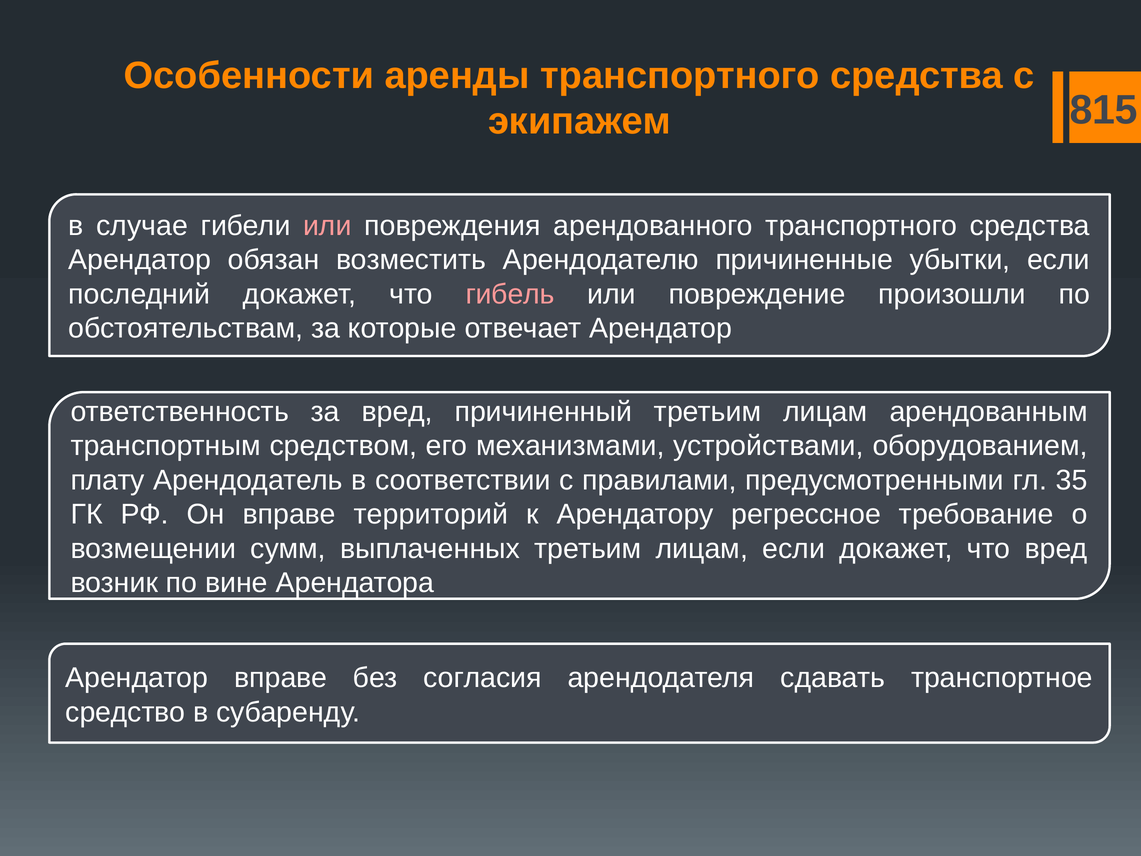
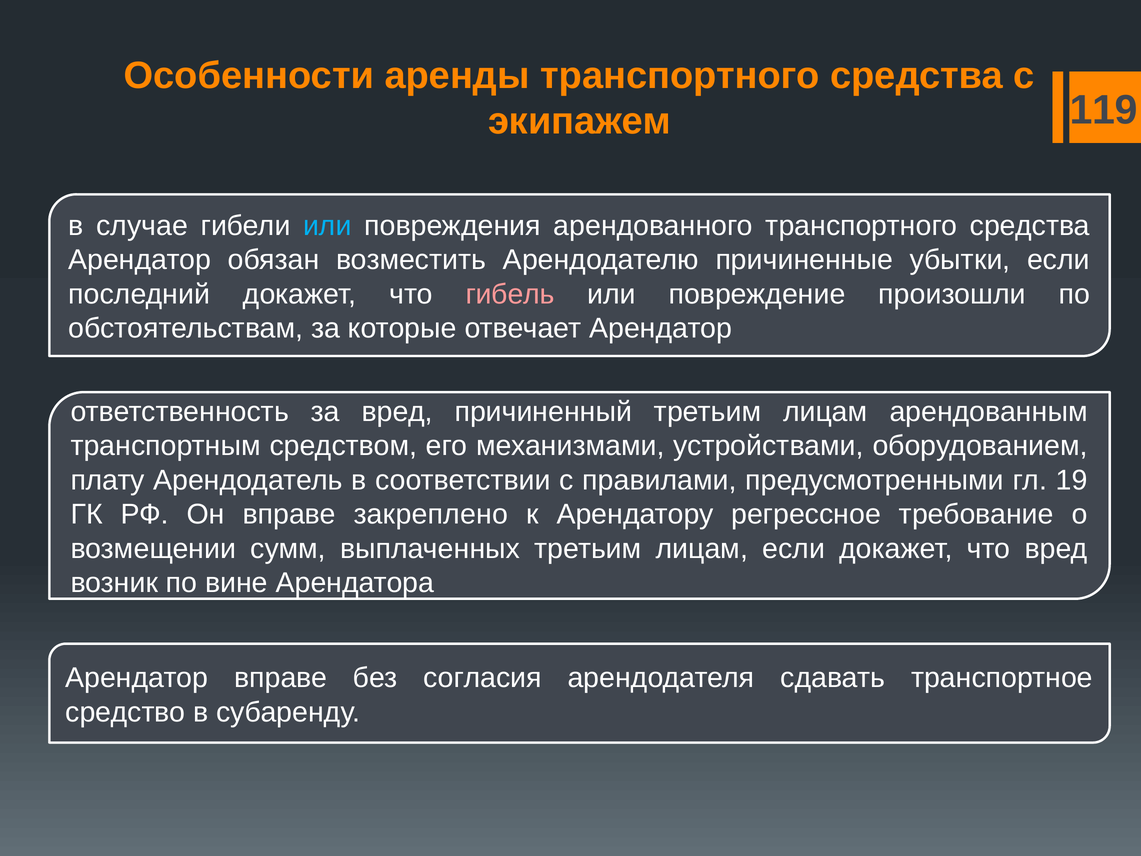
815: 815 -> 119 (1104, 110)
или colour: pink -> light blue (327, 226)
35: 35 -> 19 (1072, 480)
территорий: территорий -> закреплено (431, 514)
